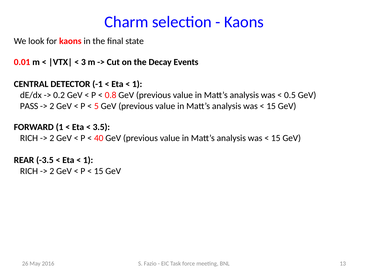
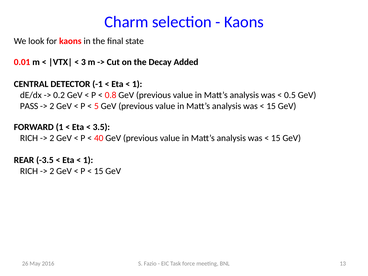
Events: Events -> Added (186, 62)
